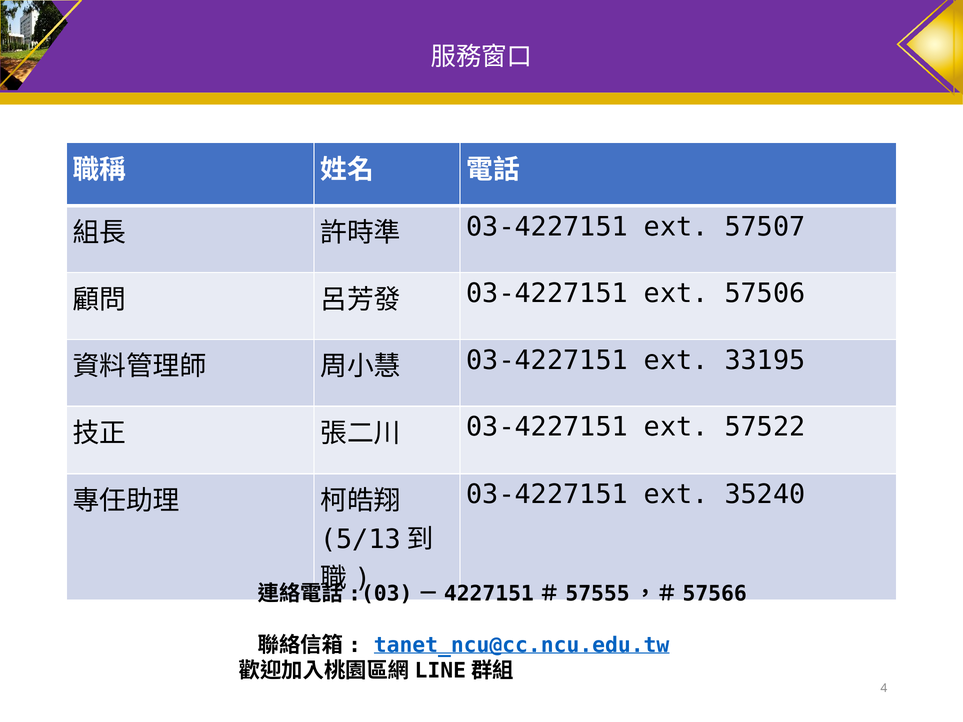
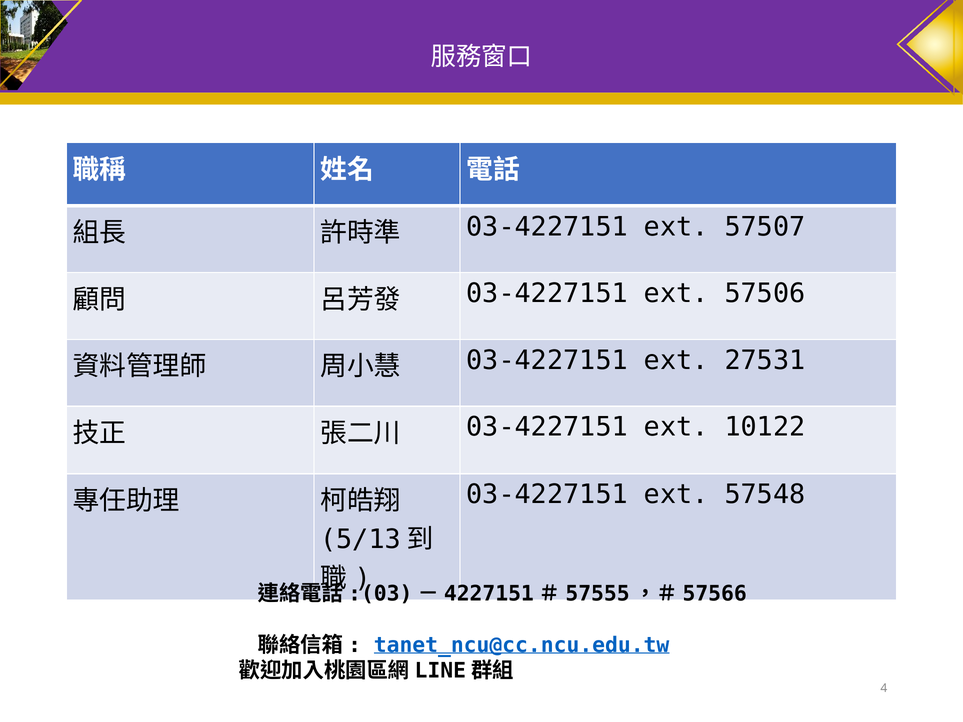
33195: 33195 -> 27531 (765, 360)
57522: 57522 -> 10122 (765, 427)
35240: 35240 -> 57548 (765, 495)
